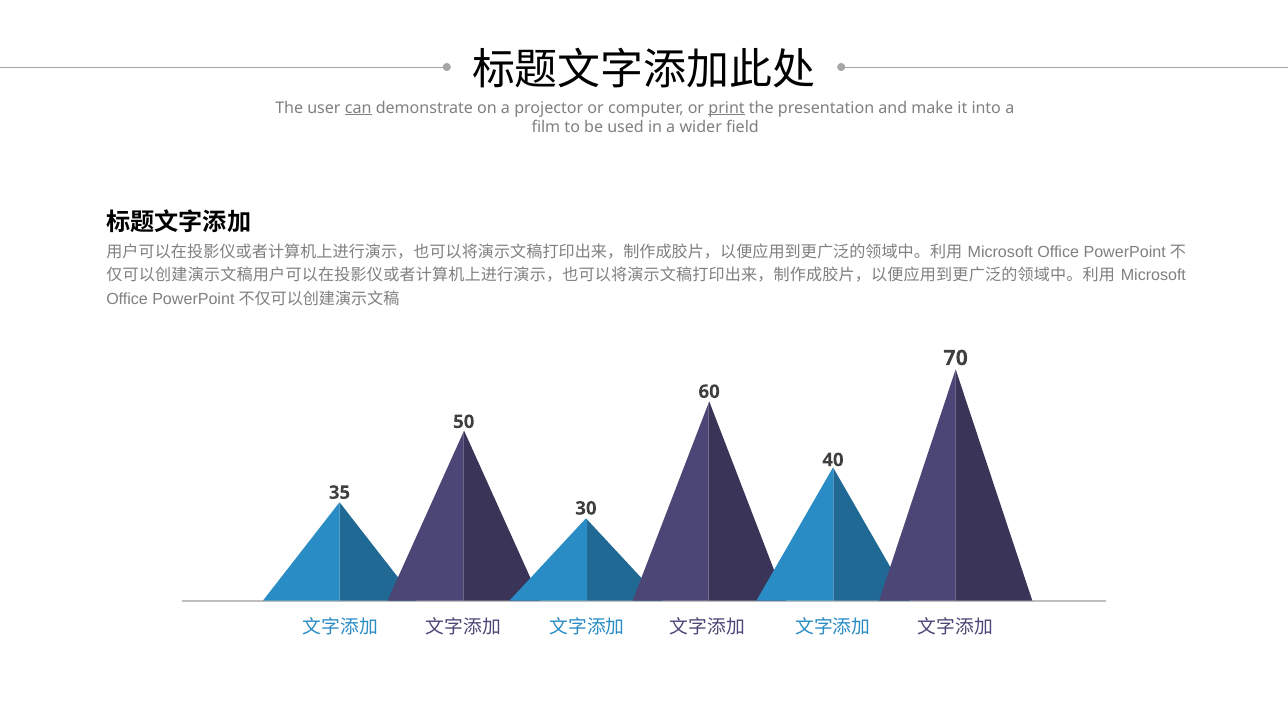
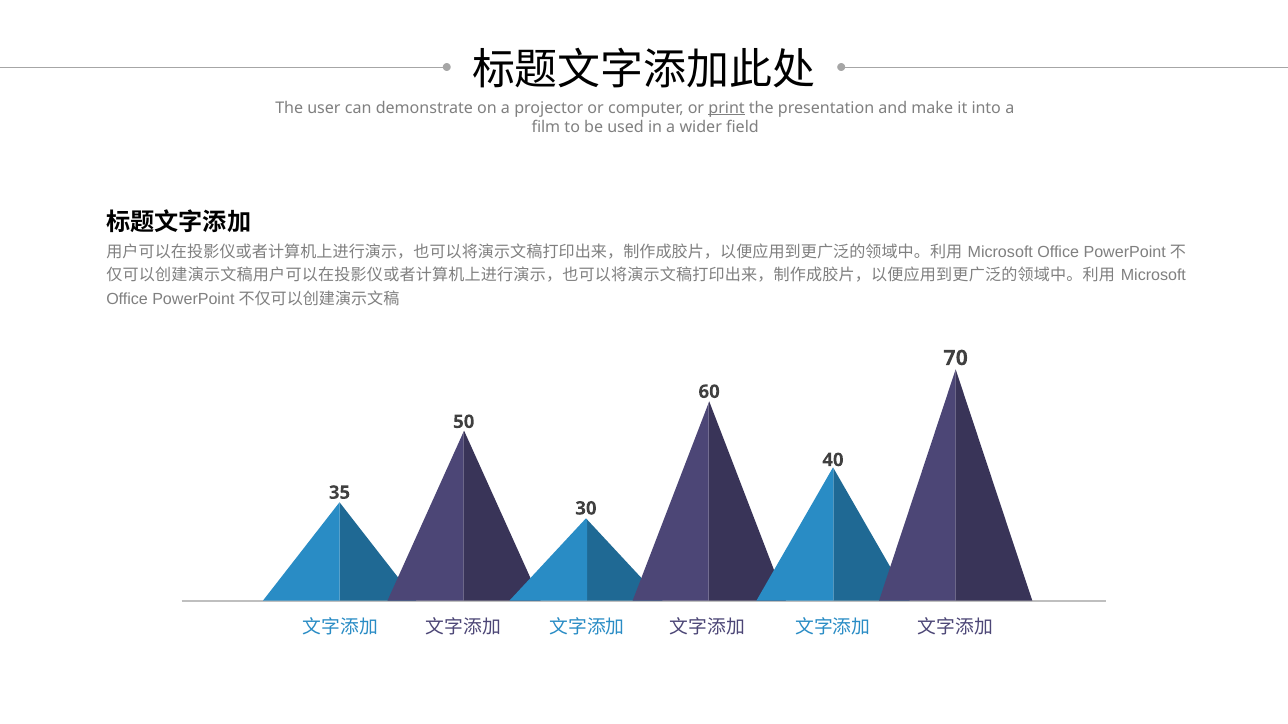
can underline: present -> none (358, 108)
